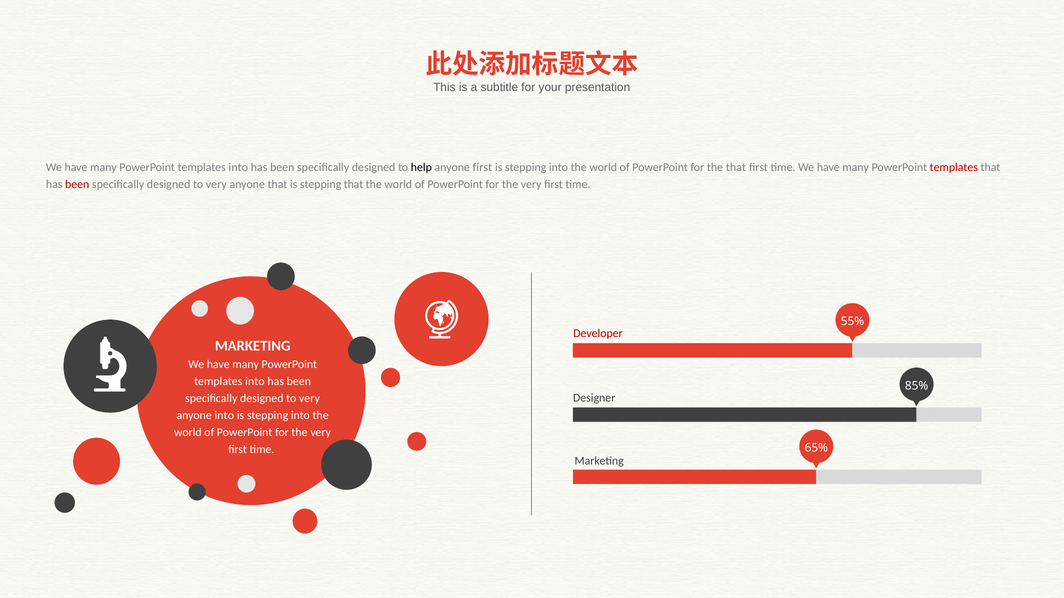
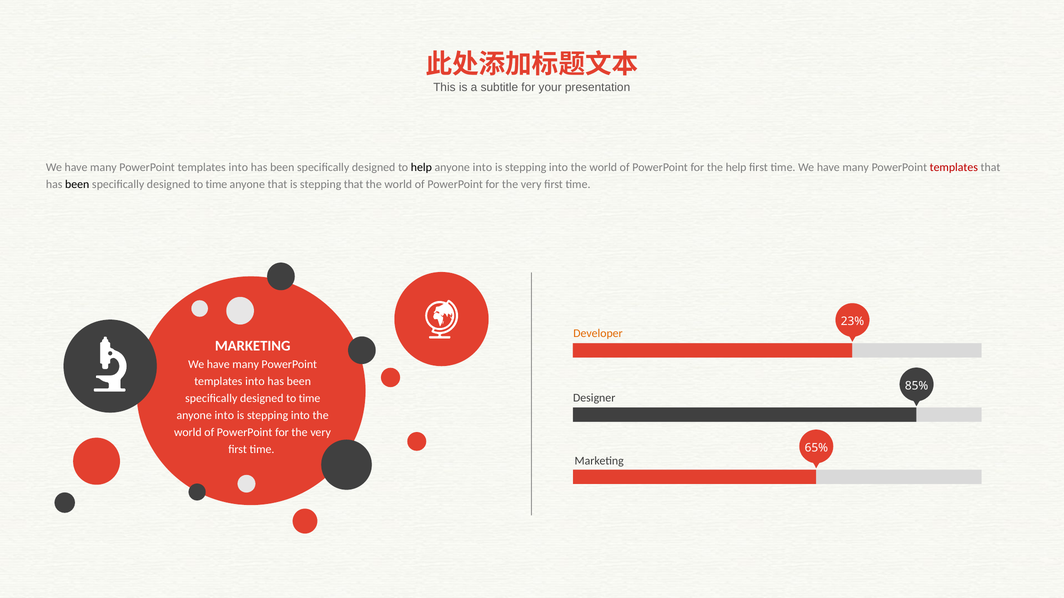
first: first -> into (482, 167)
the that: that -> help (736, 167)
been colour: red -> black (77, 184)
very: very -> time (216, 184)
55%: 55% -> 23% (853, 322)
Developer colour: red -> orange (598, 334)
very: very -> time (309, 399)
